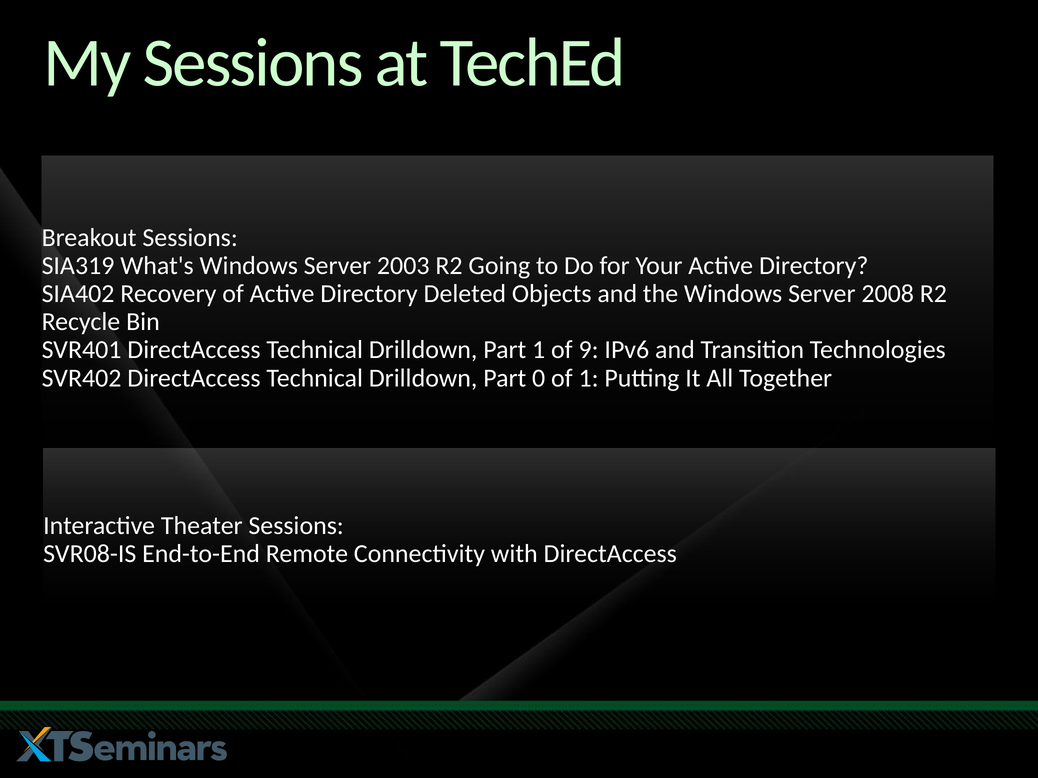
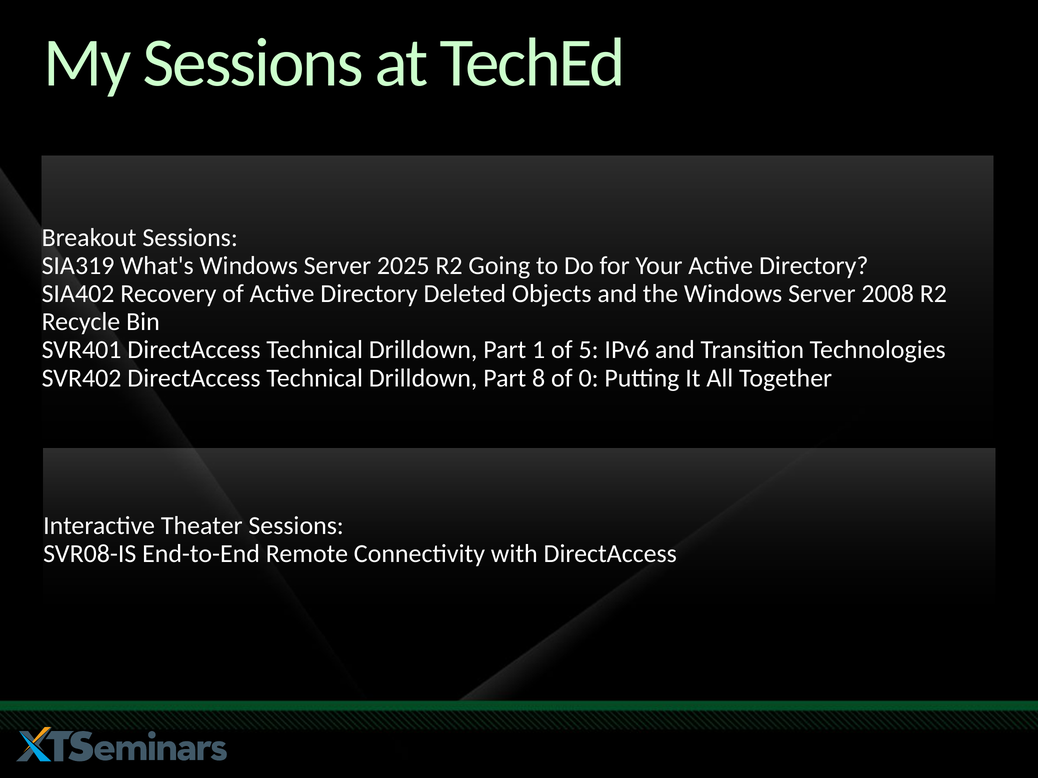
2003: 2003 -> 2025 (403, 266)
9: 9 -> 5 (589, 350)
0: 0 -> 8 (539, 378)
of 1: 1 -> 0 (589, 378)
